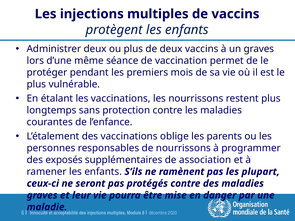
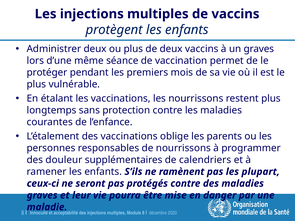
exposés: exposés -> douleur (64, 160)
association: association -> calendriers (205, 160)
